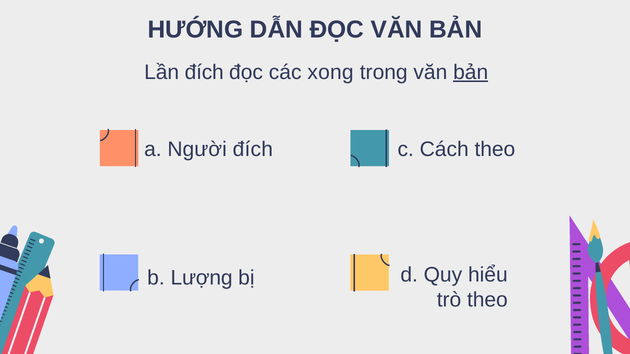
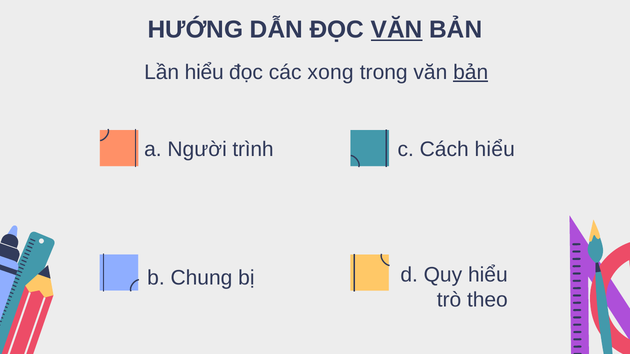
VĂN underline: none -> present (397, 30)
Lần đích: đích -> hiểu (204, 72)
Cách theo: theo -> hiểu (495, 149)
Người đích: đích -> trình (253, 150)
Lượng: Lượng -> Chung (201, 278)
